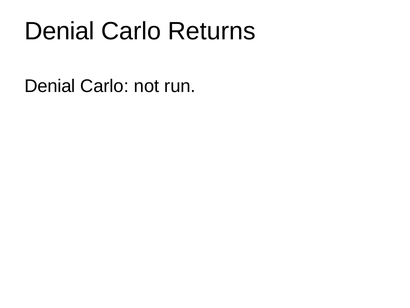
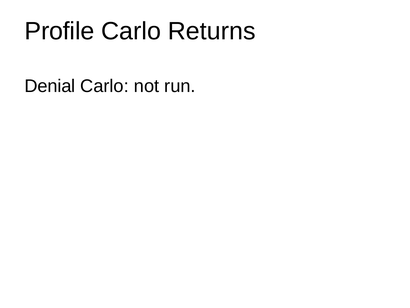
Denial: Denial -> Profile (59, 31)
